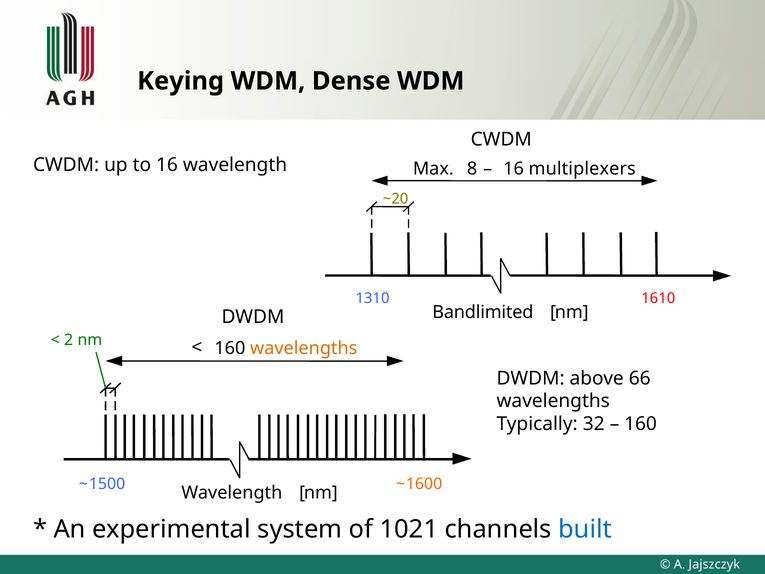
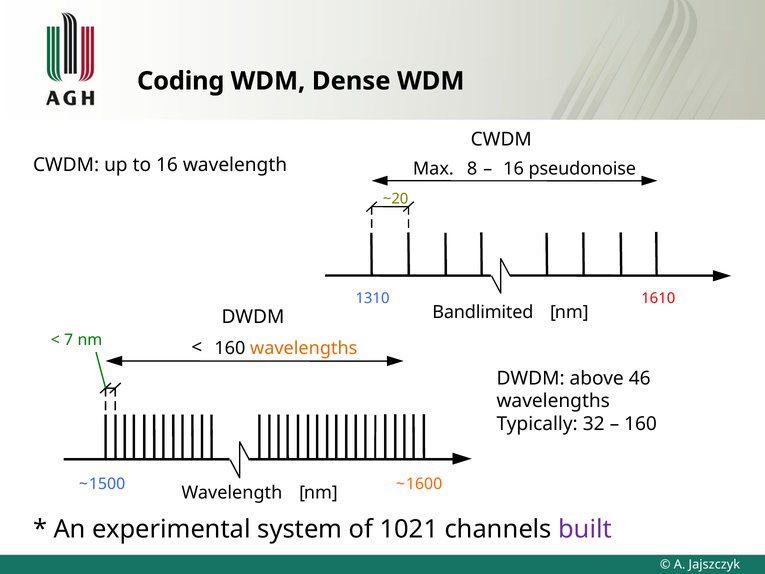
Keying: Keying -> Coding (181, 81)
multiplexers: multiplexers -> pseudonoise (582, 169)
2: 2 -> 7 (69, 340)
66: 66 -> 46 (640, 378)
built colour: blue -> purple (585, 529)
